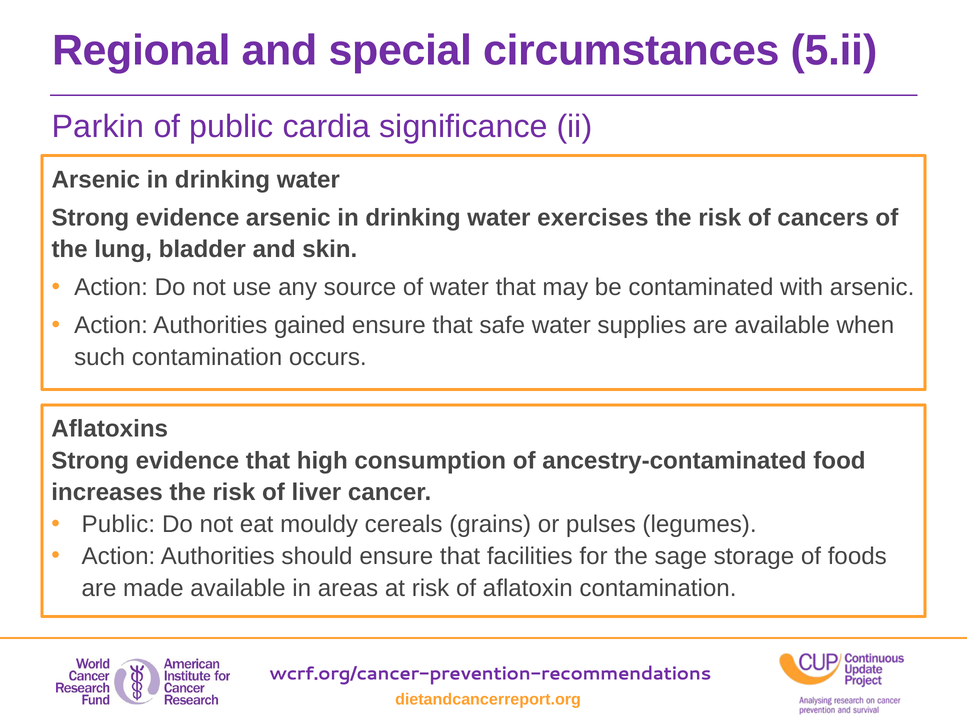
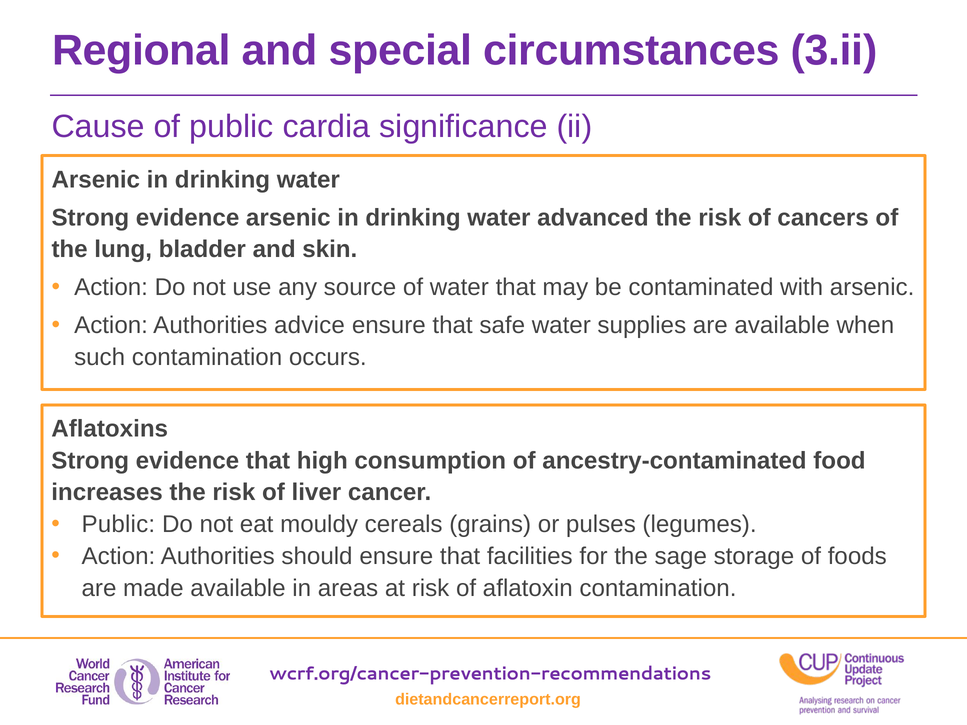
5.ii: 5.ii -> 3.ii (834, 50)
Parkin: Parkin -> Cause (98, 126)
exercises: exercises -> advanced (593, 218)
gained: gained -> advice (310, 325)
